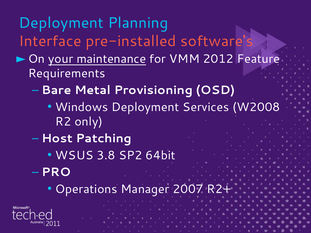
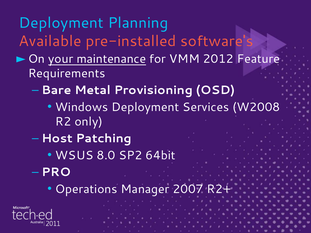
Interface: Interface -> Available (50, 41)
3.8: 3.8 -> 8.0 (106, 155)
